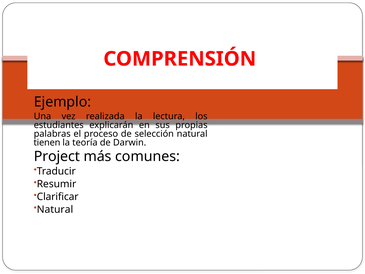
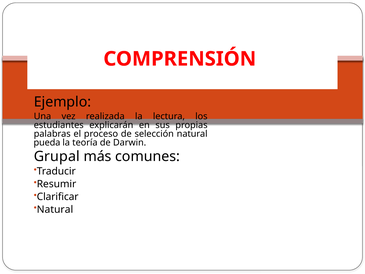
tienen: tienen -> pueda (47, 142)
Project: Project -> Grupal (57, 156)
